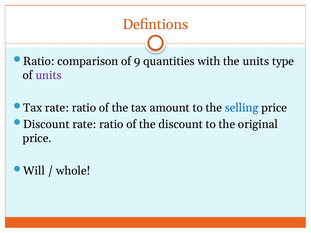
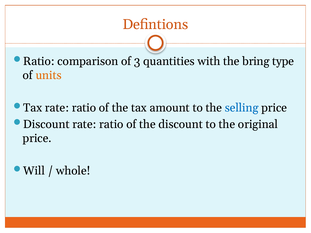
9: 9 -> 3 (137, 61)
the units: units -> bring (256, 61)
units colour: purple -> orange (49, 75)
